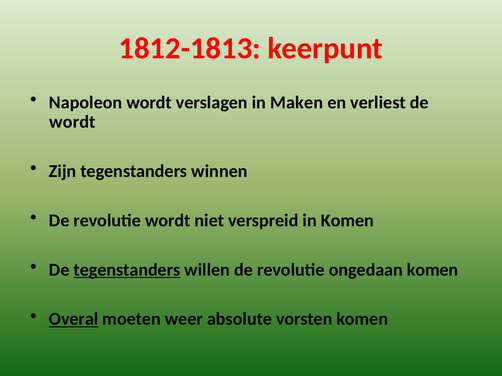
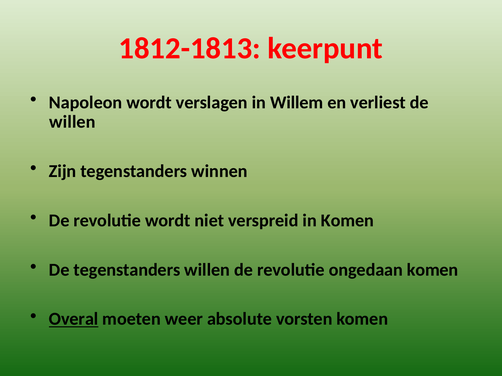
Maken: Maken -> Willem (297, 103)
wordt: wordt -> willen (72, 122)
tegenstanders underline: present -> none (127, 270)
